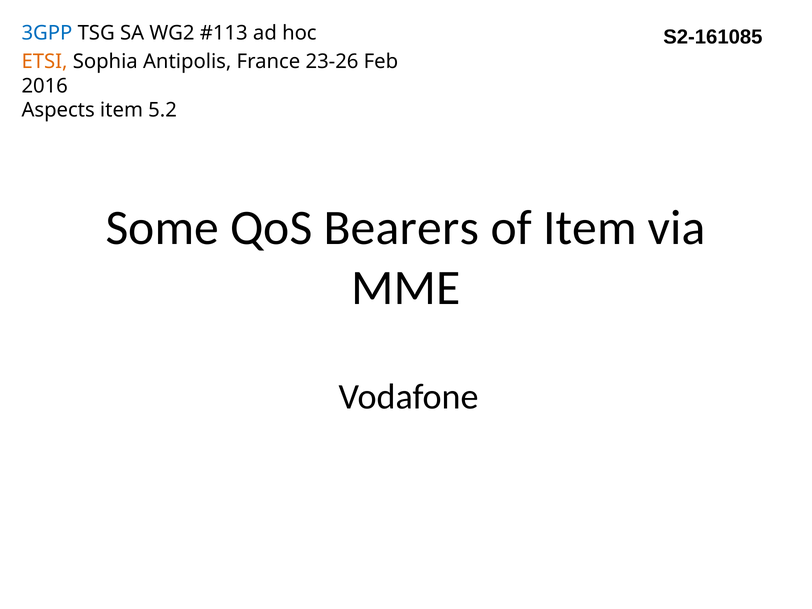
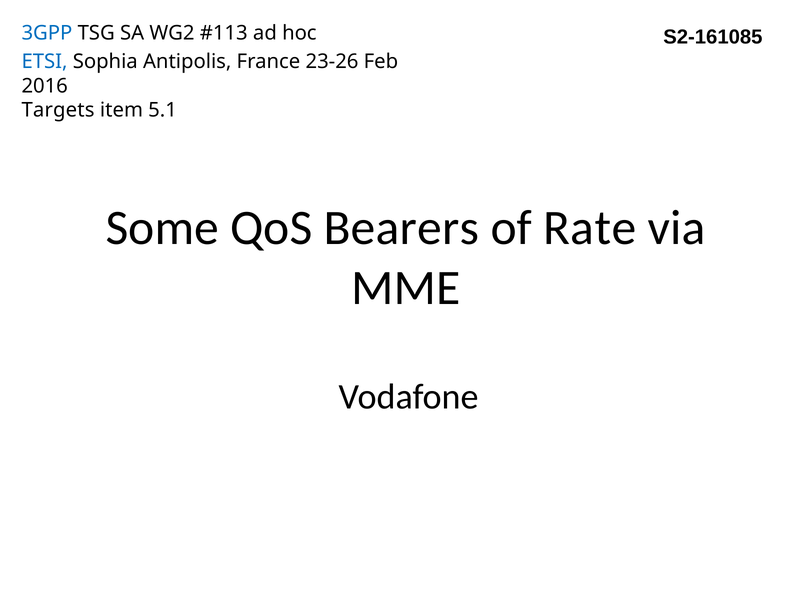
ETSI colour: orange -> blue (45, 62)
Aspects: Aspects -> Targets (58, 110)
5.2: 5.2 -> 5.1 (163, 110)
of Item: Item -> Rate (590, 228)
